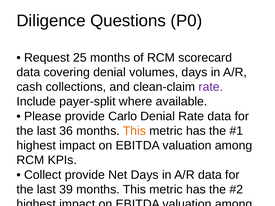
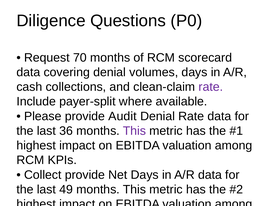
25: 25 -> 70 (80, 58)
Carlo: Carlo -> Audit (123, 116)
This colour: orange -> purple (134, 131)
39: 39 -> 49 (66, 190)
